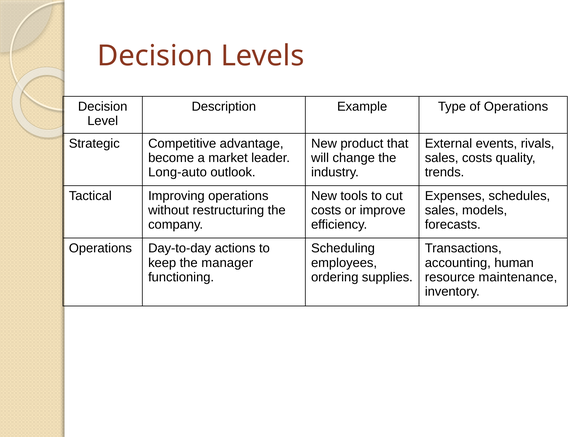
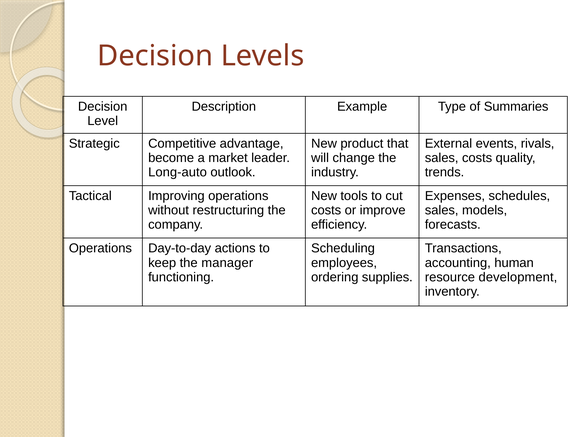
of Operations: Operations -> Summaries (516, 106)
maintenance: maintenance -> development (518, 277)
